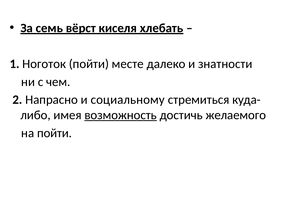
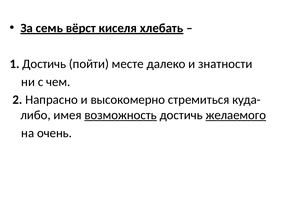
1 Ноготок: Ноготок -> Достичь (44, 64)
социальному: социальному -> высокомерно (128, 100)
желаемого underline: none -> present (236, 115)
на пойти: пойти -> очень (55, 133)
